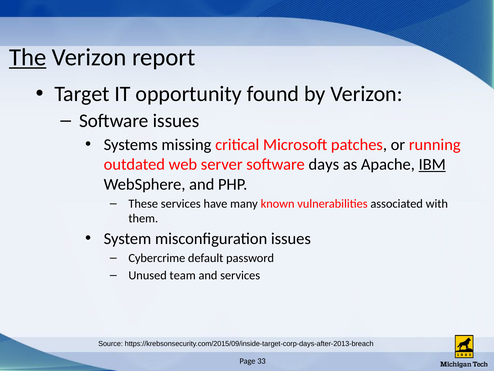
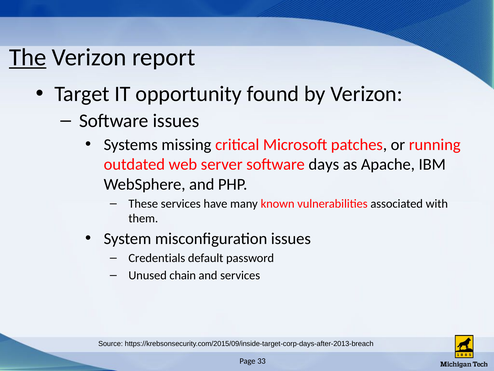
IBM underline: present -> none (432, 164)
Cybercrime: Cybercrime -> Credentials (157, 258)
team: team -> chain (183, 275)
